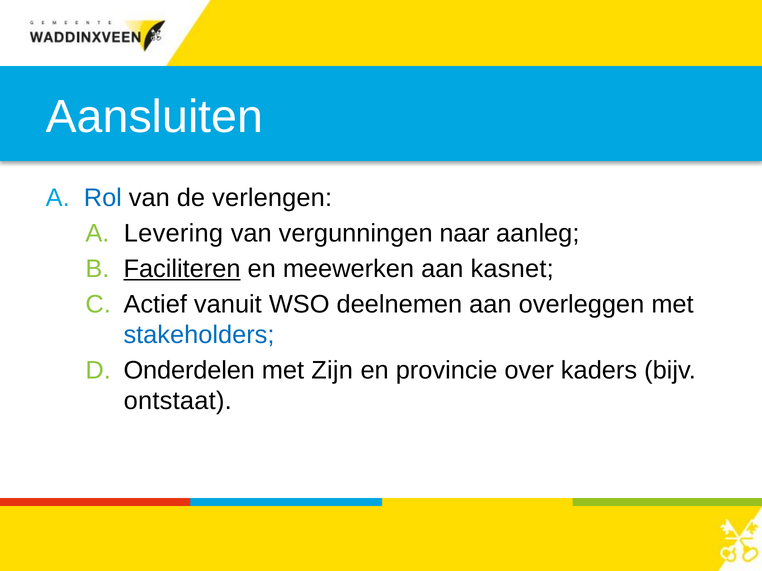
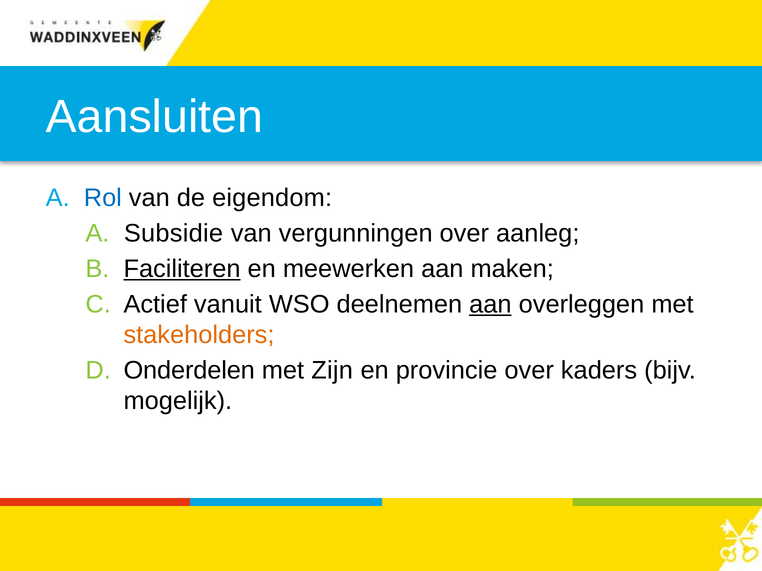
verlengen: verlengen -> eigendom (272, 198)
Levering: Levering -> Subsidie (173, 234)
vergunningen naar: naar -> over (464, 234)
kasnet: kasnet -> maken (512, 269)
aan underline: none -> present (490, 305)
stakeholders colour: blue -> orange (199, 335)
ontstaat: ontstaat -> mogelijk (178, 401)
